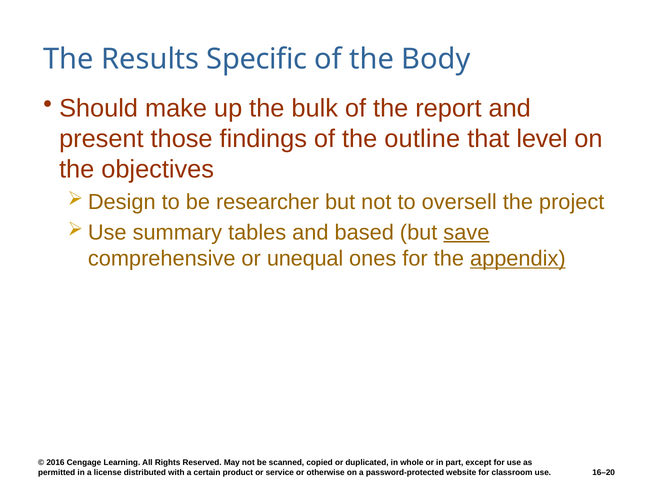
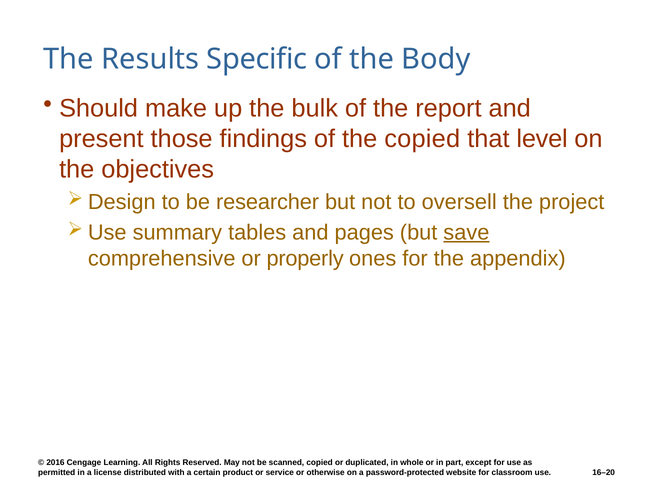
the outline: outline -> copied (422, 139)
based: based -> pages (364, 232)
unequal: unequal -> properly (305, 258)
appendix underline: present -> none (518, 258)
